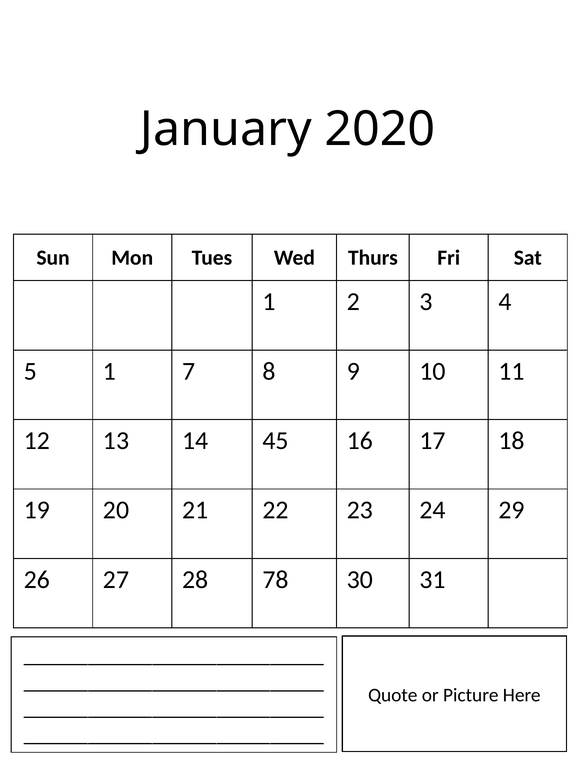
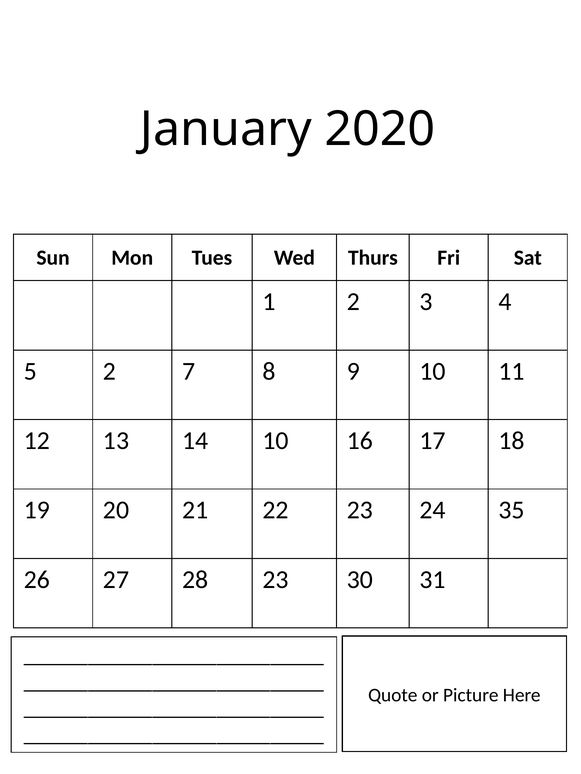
5 1: 1 -> 2 (110, 372)
14 45: 45 -> 10 (276, 441)
29: 29 -> 35 (512, 511)
28 78: 78 -> 23 (276, 580)
